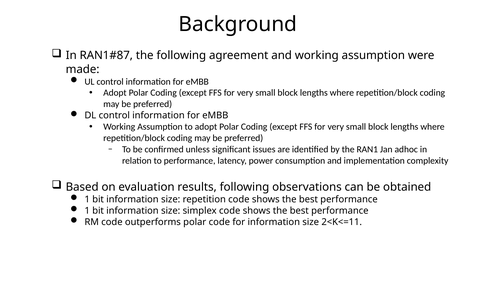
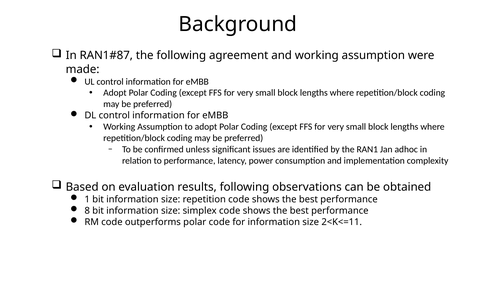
1: 1 -> 8 (87, 211)
